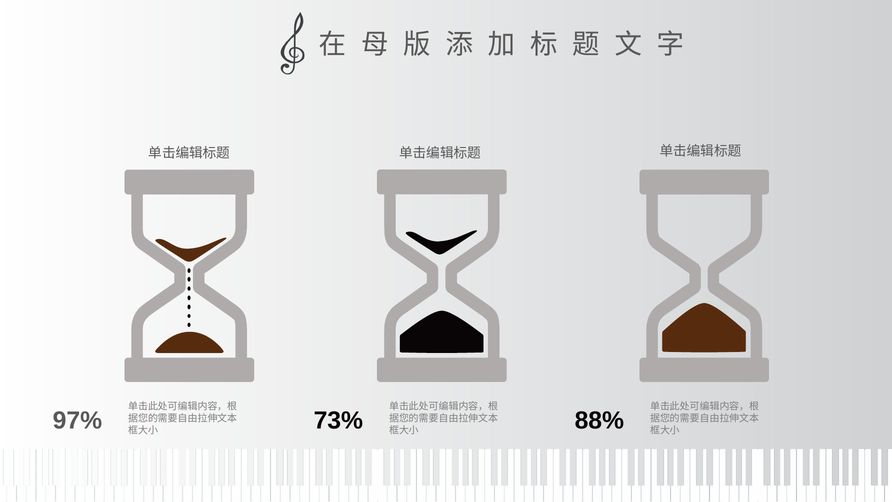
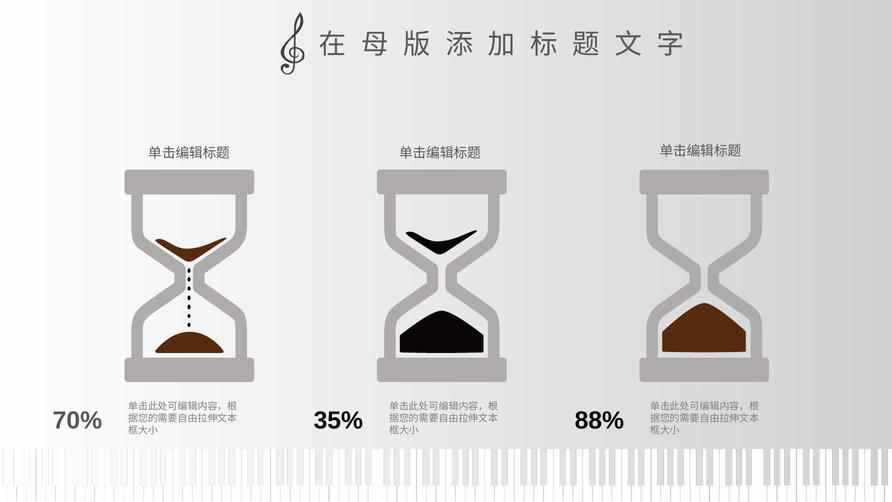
97%: 97% -> 70% (77, 421)
73%: 73% -> 35% (338, 421)
